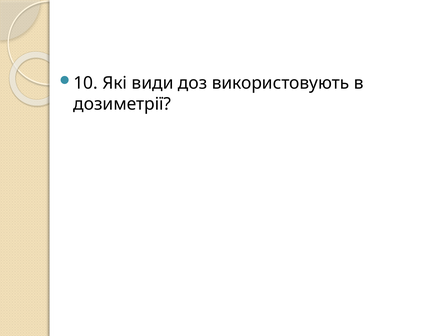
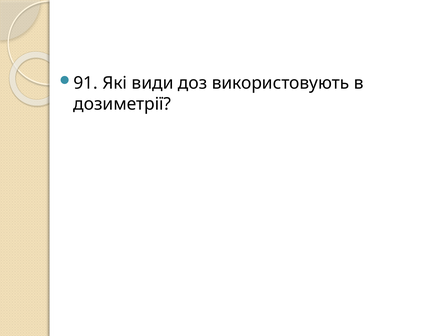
10: 10 -> 91 (86, 83)
